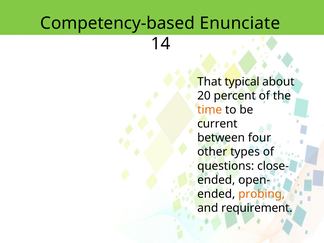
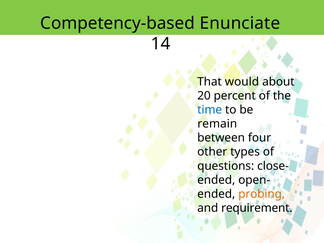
typical: typical -> would (242, 82)
time colour: orange -> blue (210, 110)
current: current -> remain (217, 124)
